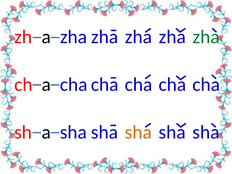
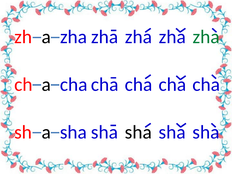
sha colour: orange -> black (138, 132)
